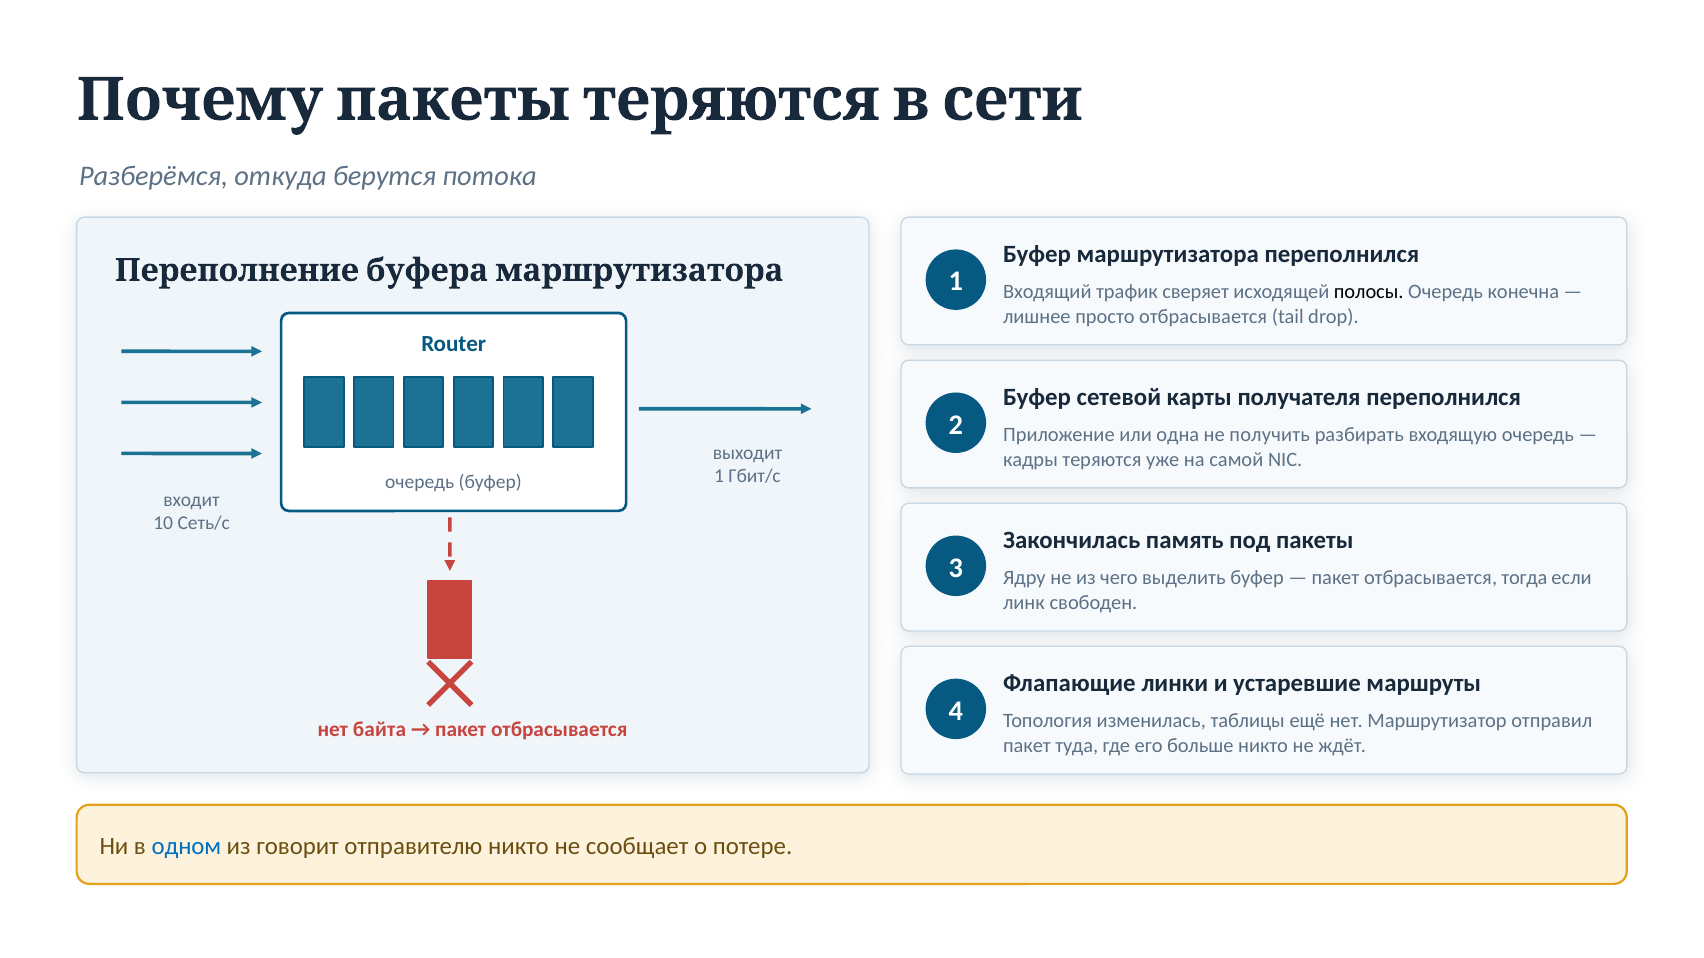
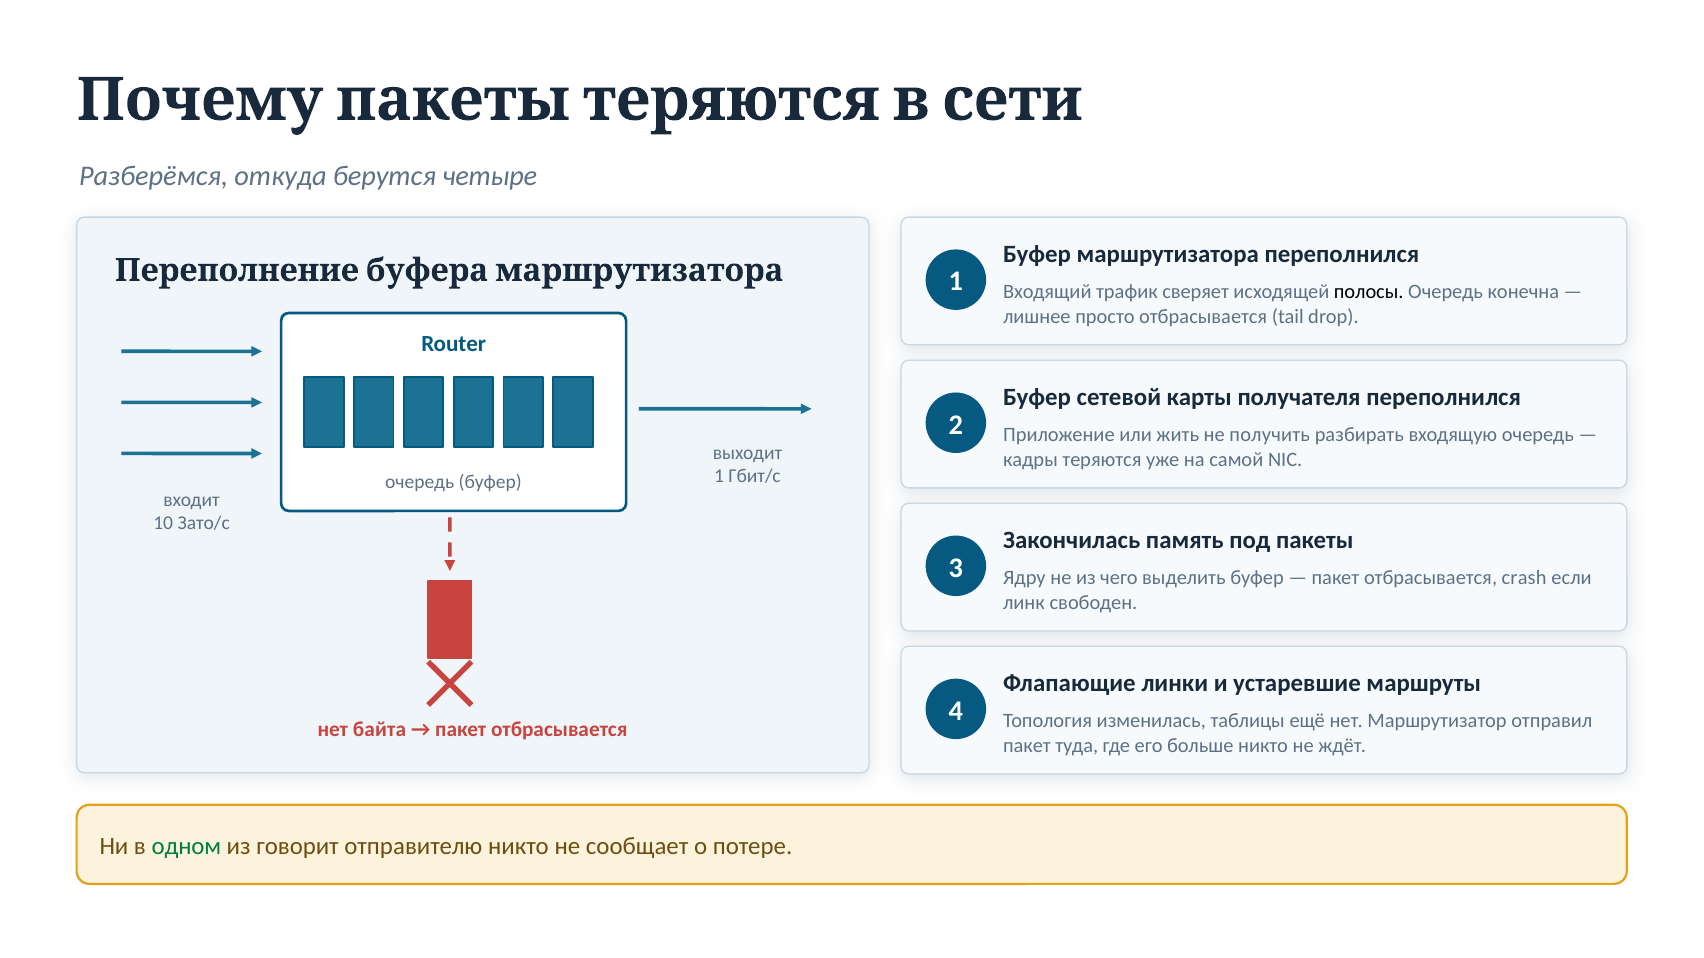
потока: потока -> четыре (490, 176)
одна: одна -> жить (1178, 435)
Сеть/с: Сеть/с -> Зато/с (204, 524)
тогда: тогда -> crash (1524, 578)
одном colour: blue -> green (186, 846)
